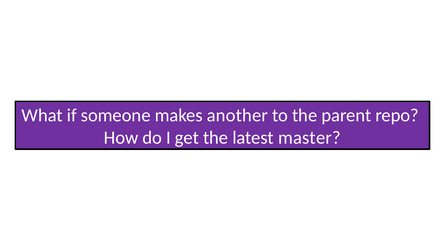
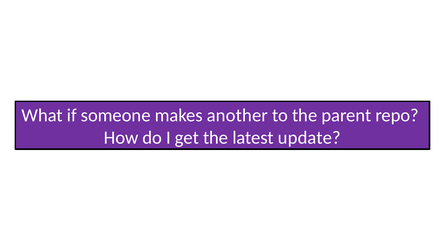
master: master -> update (309, 137)
